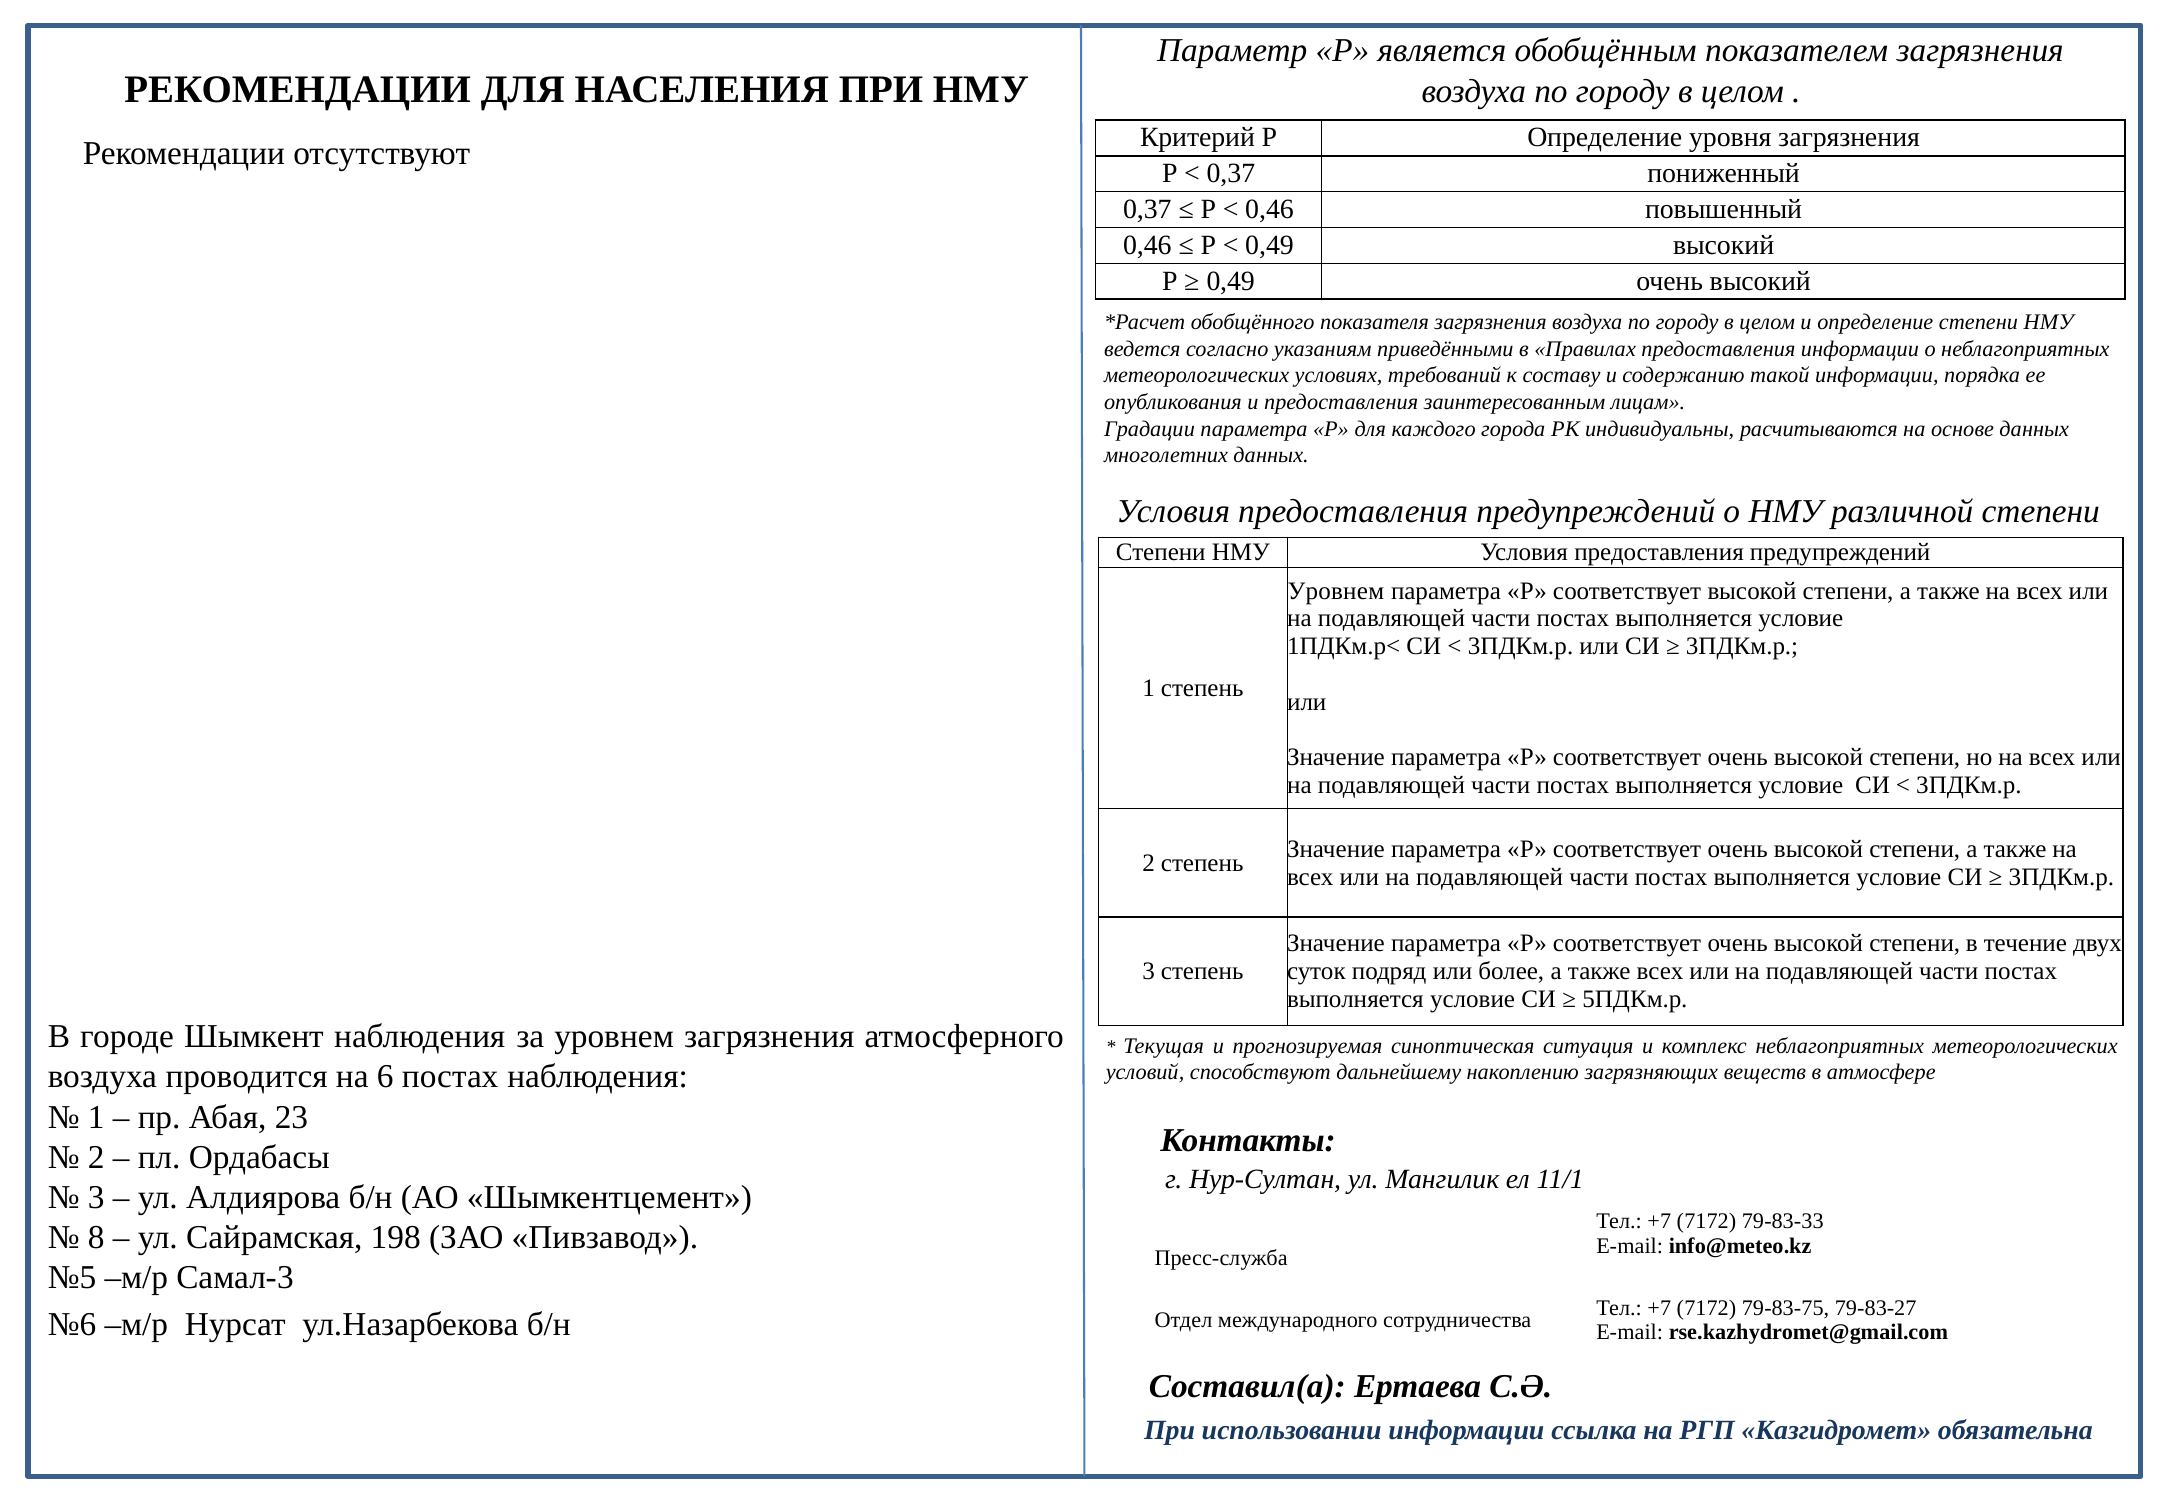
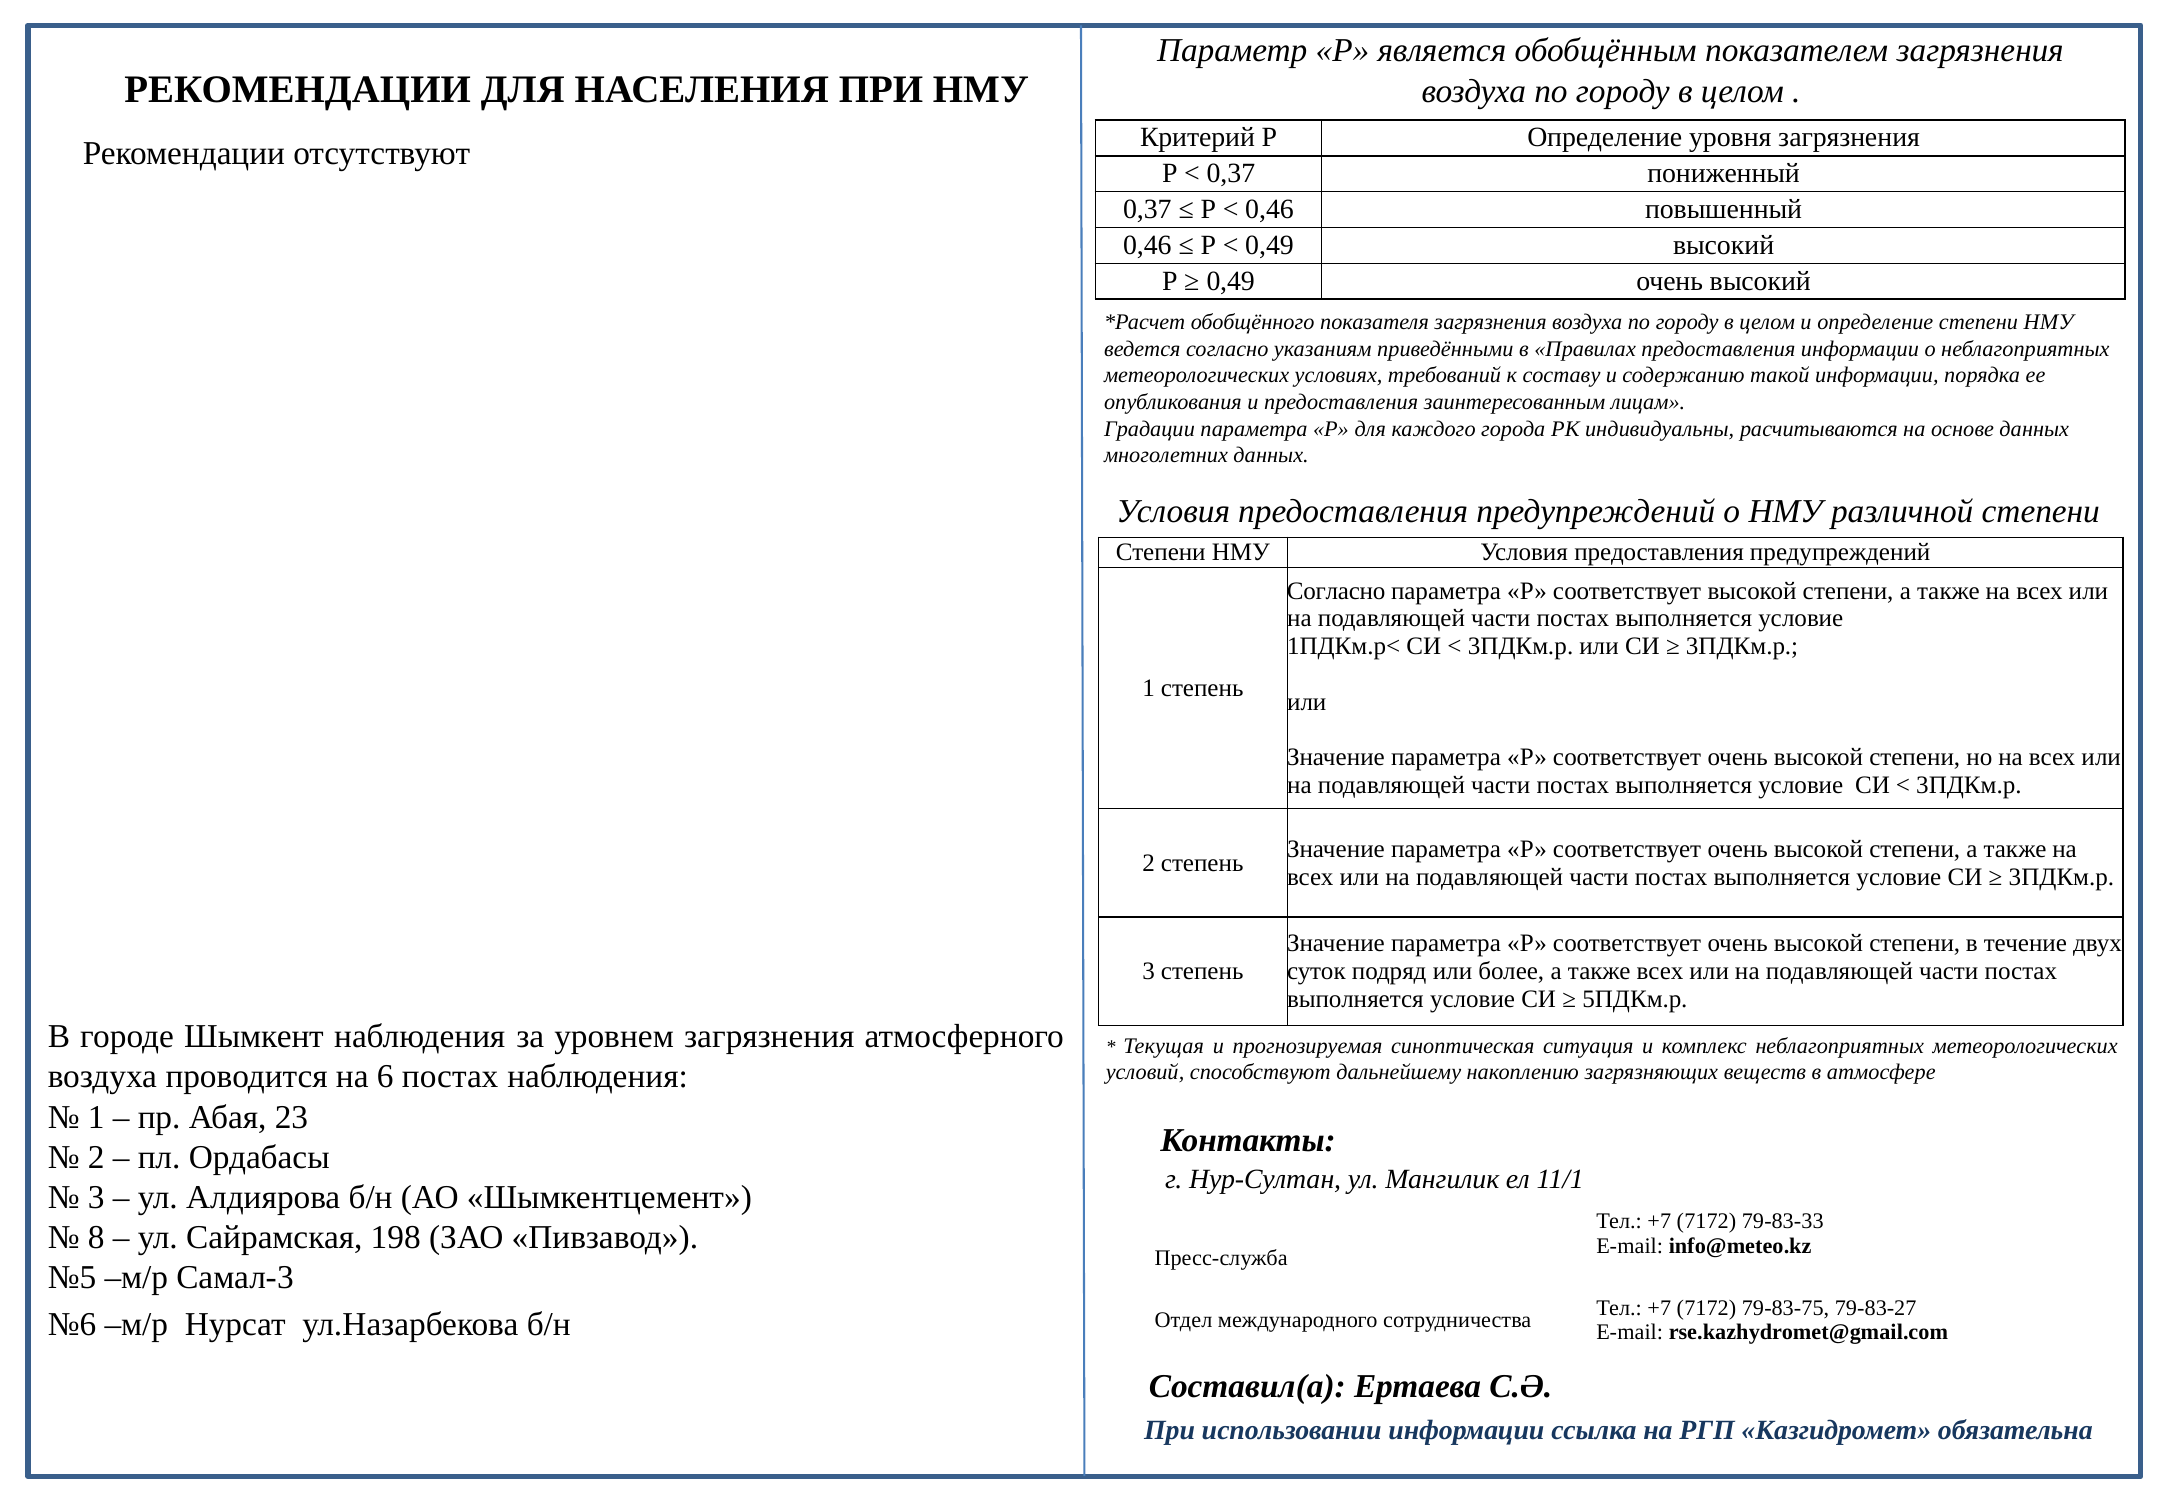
Уровнем: Уровнем -> Согласно (1336, 591)
